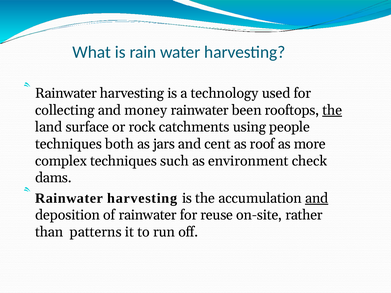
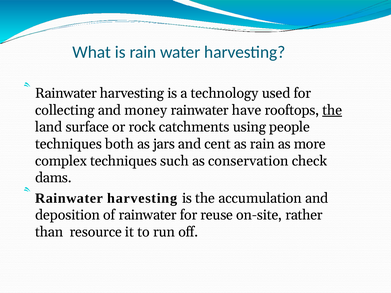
been: been -> have (247, 110)
as roof: roof -> rain (262, 144)
environment: environment -> conservation (248, 161)
and underline: present -> none (317, 198)
patterns: patterns -> resource (96, 232)
